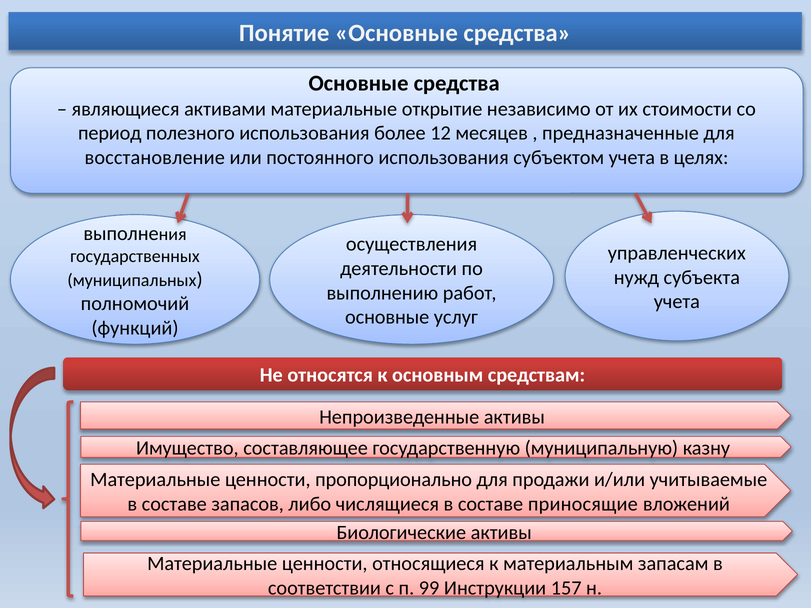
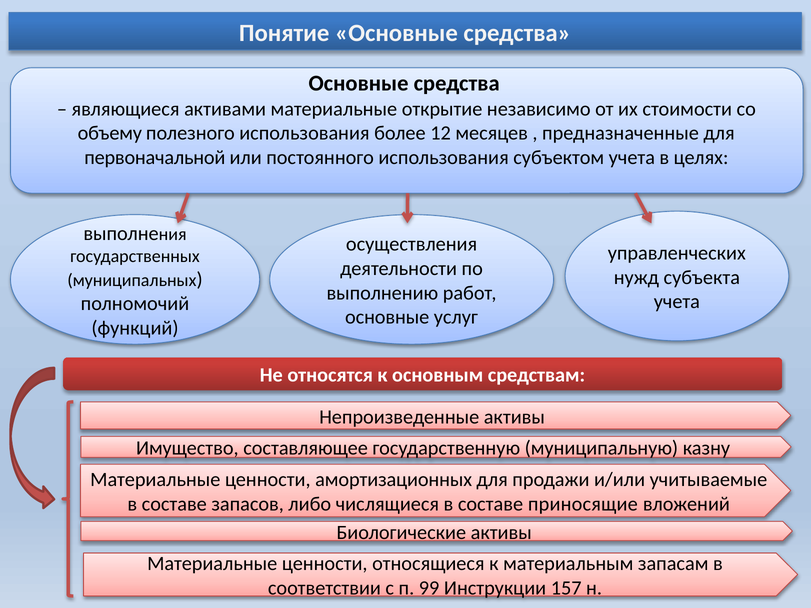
период: период -> объему (110, 133)
восстановление: восстановление -> первоначальной (155, 158)
пропорционально: пропорционально -> амортизационных (394, 480)
